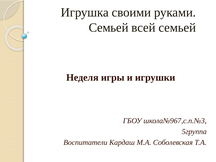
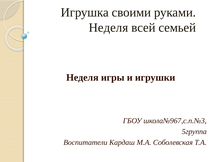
Семьей: Семьей -> Неделя (108, 28)
